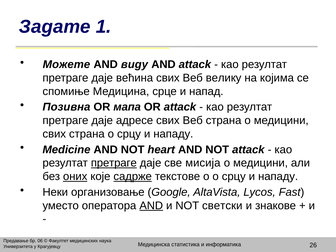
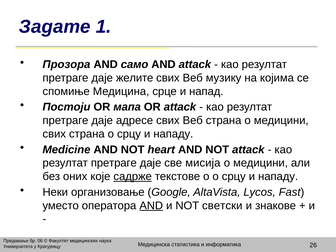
Можете: Можете -> Прозора (66, 64)
виду: виду -> само (135, 64)
већина: већина -> желите (135, 78)
велику: велику -> музику (224, 78)
Позивна: Позивна -> Постоји (66, 107)
претраге underline: present -> none (114, 163)
оних underline: present -> none (75, 176)
